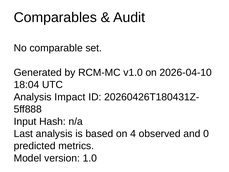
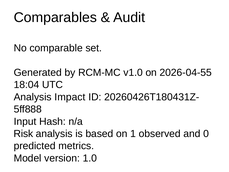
2026-04-10: 2026-04-10 -> 2026-04-55 (186, 72)
Last: Last -> Risk (23, 134)
4: 4 -> 1 (133, 134)
